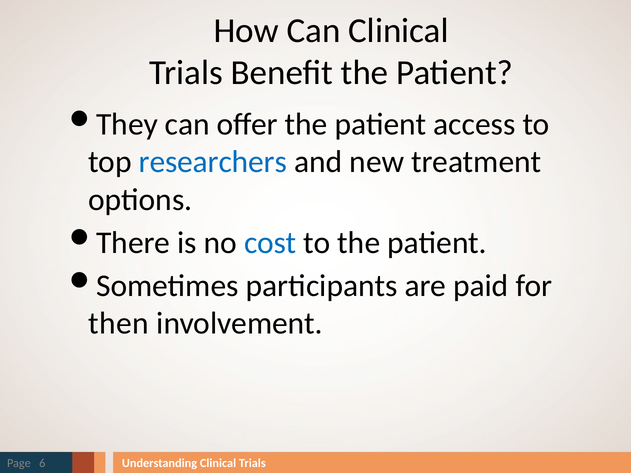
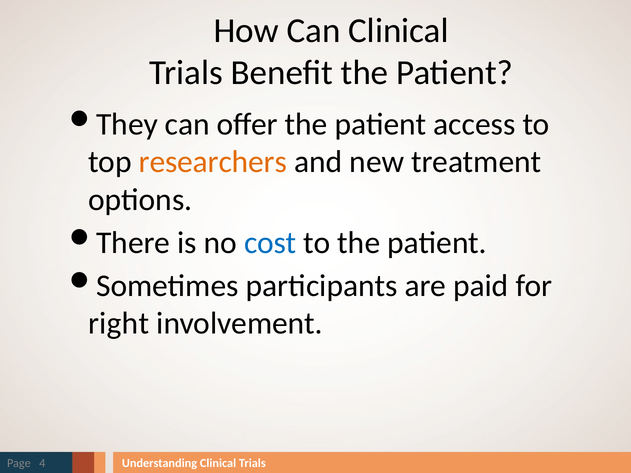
researchers colour: blue -> orange (213, 162)
then: then -> right (119, 324)
6: 6 -> 4 (42, 463)
